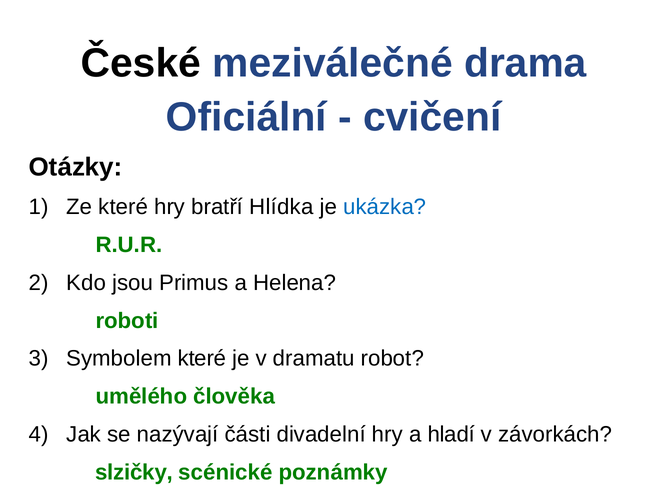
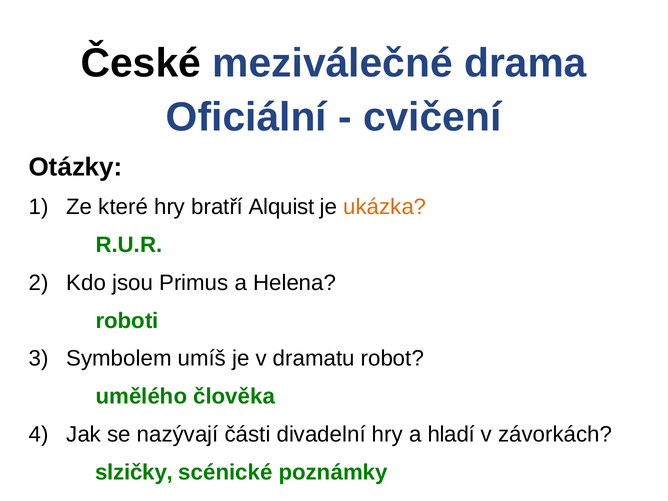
Hlídka: Hlídka -> Alquist (282, 207)
ukázka colour: blue -> orange (385, 207)
Symbolem které: které -> umíš (202, 359)
